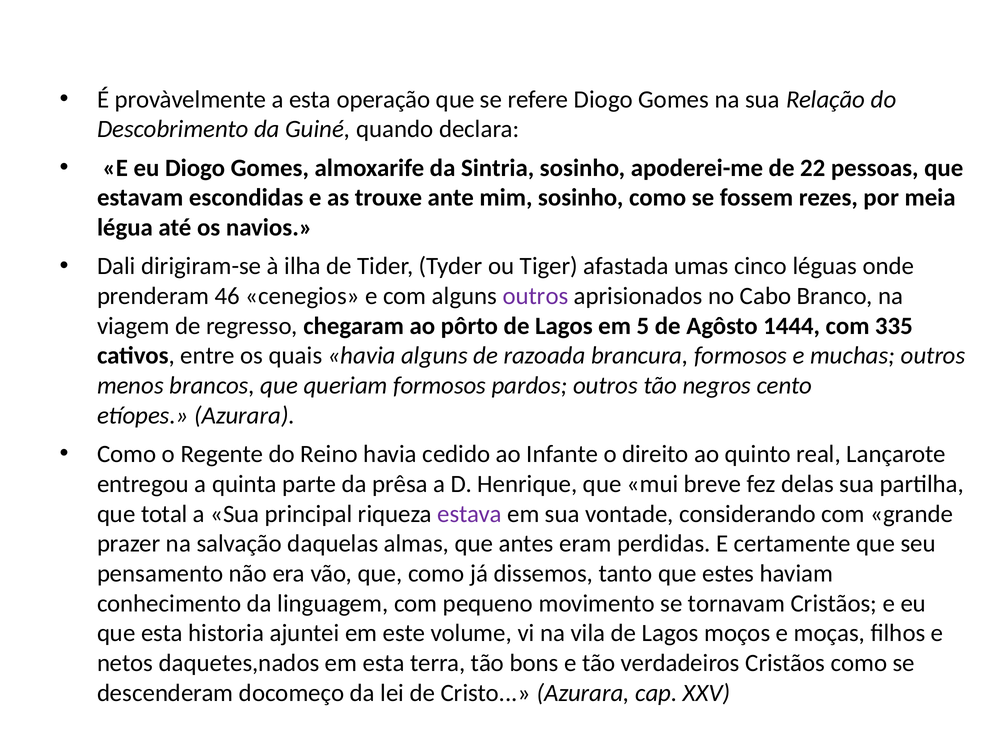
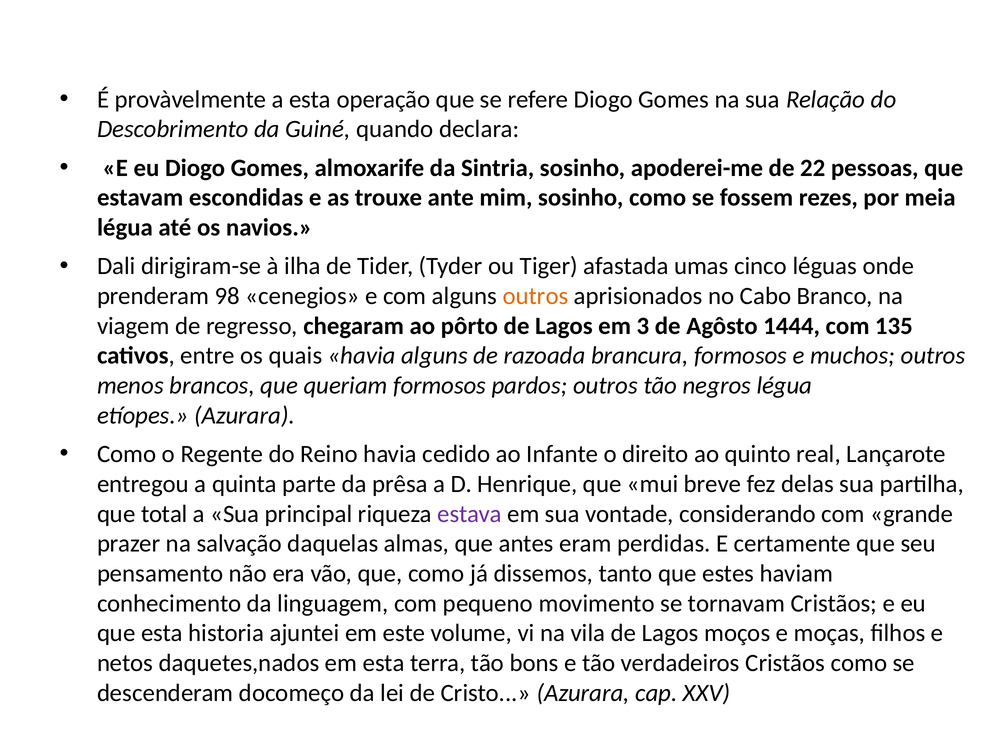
46: 46 -> 98 (227, 296)
outros colour: purple -> orange (535, 296)
5: 5 -> 3 (643, 326)
335: 335 -> 135 (894, 326)
muchas: muchas -> muchos (853, 356)
negros cento: cento -> légua (784, 386)
